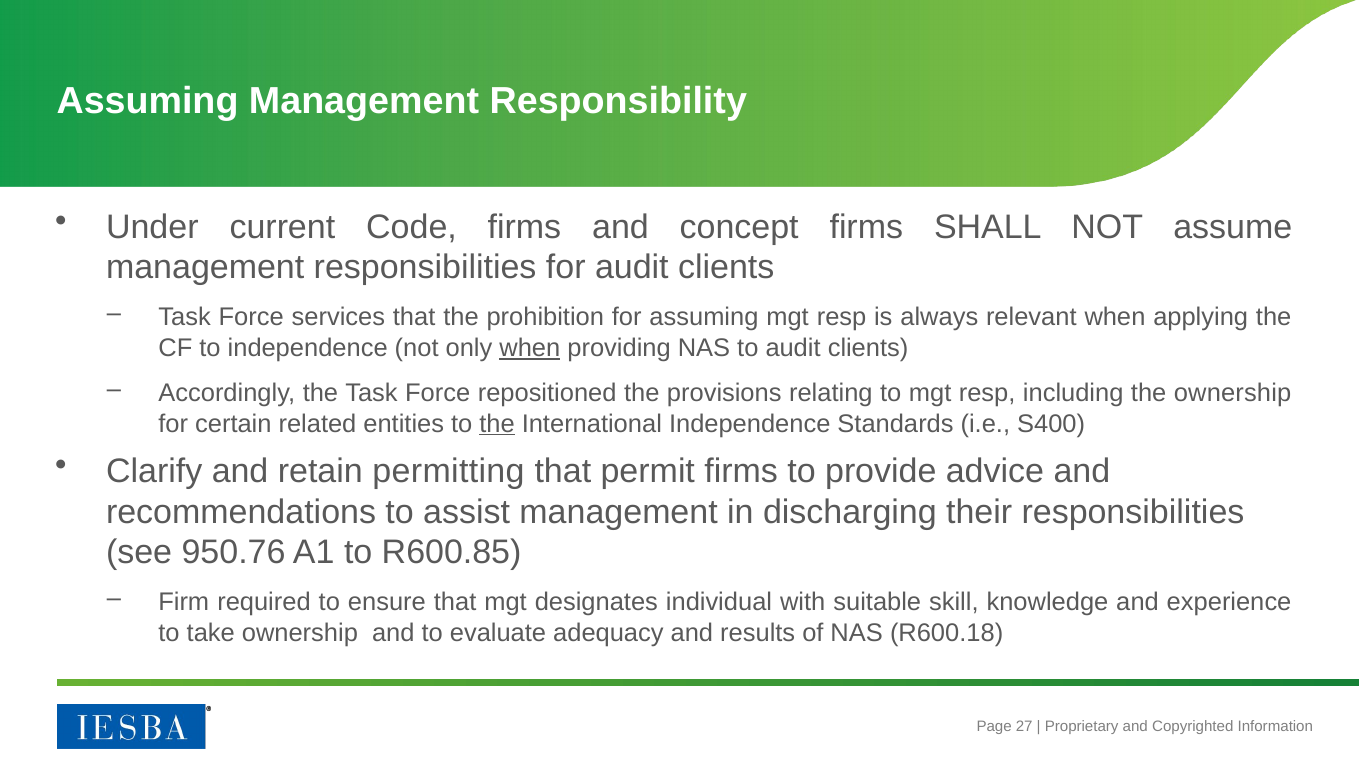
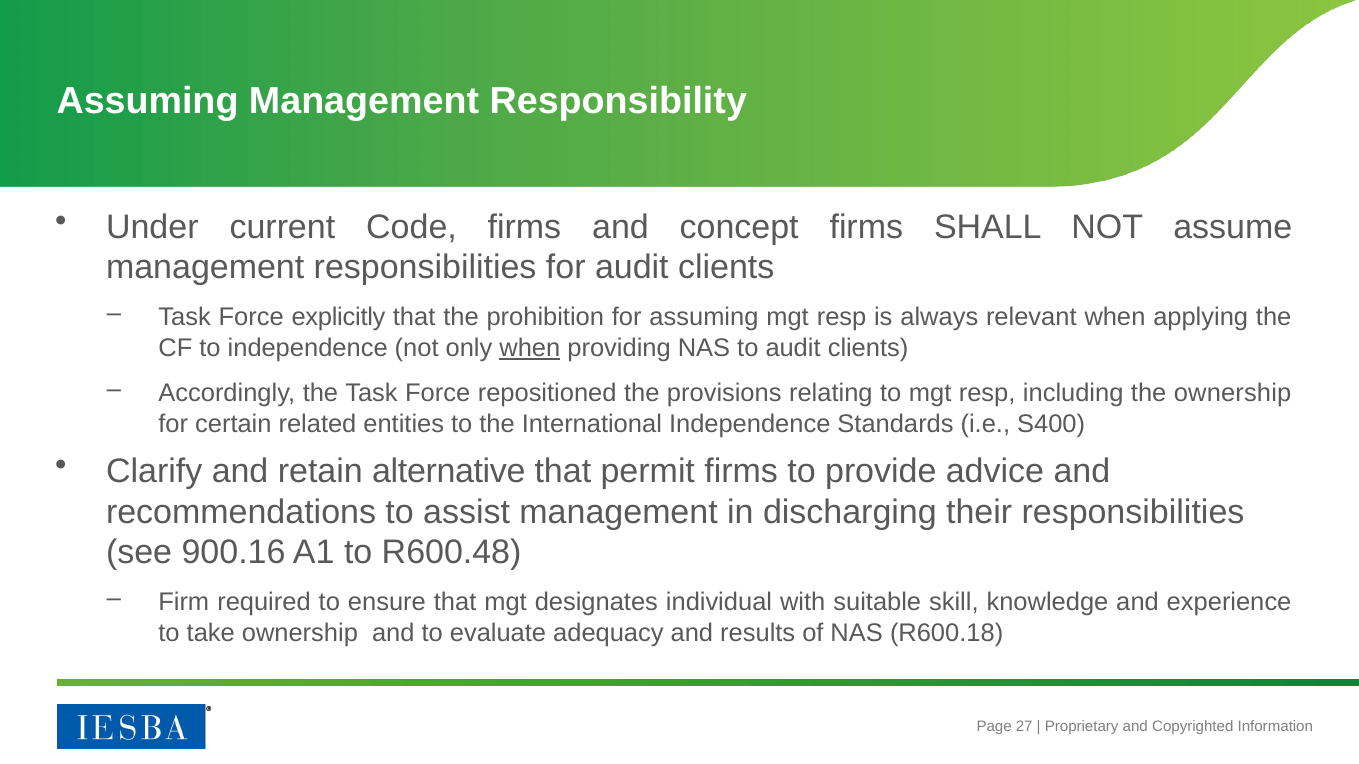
services: services -> explicitly (338, 318)
the underline: present -> none (497, 424)
permitting: permitting -> alternative (449, 472)
950.76: 950.76 -> 900.16 (234, 553)
R600.85: R600.85 -> R600.48 (452, 553)
